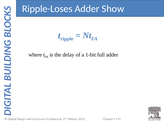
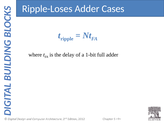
Show: Show -> Cases (113, 9)
